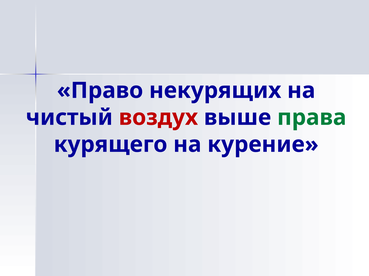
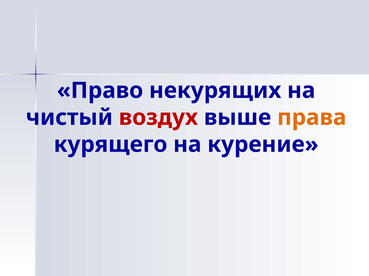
права colour: green -> orange (312, 118)
